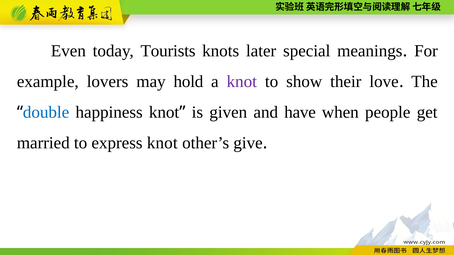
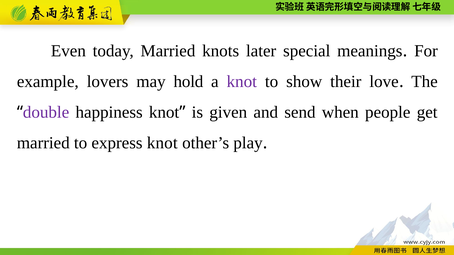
today Tourists: Tourists -> Married (168, 51)
double colour: blue -> purple (46, 112)
have: have -> send (300, 112)
give: give -> play (248, 143)
